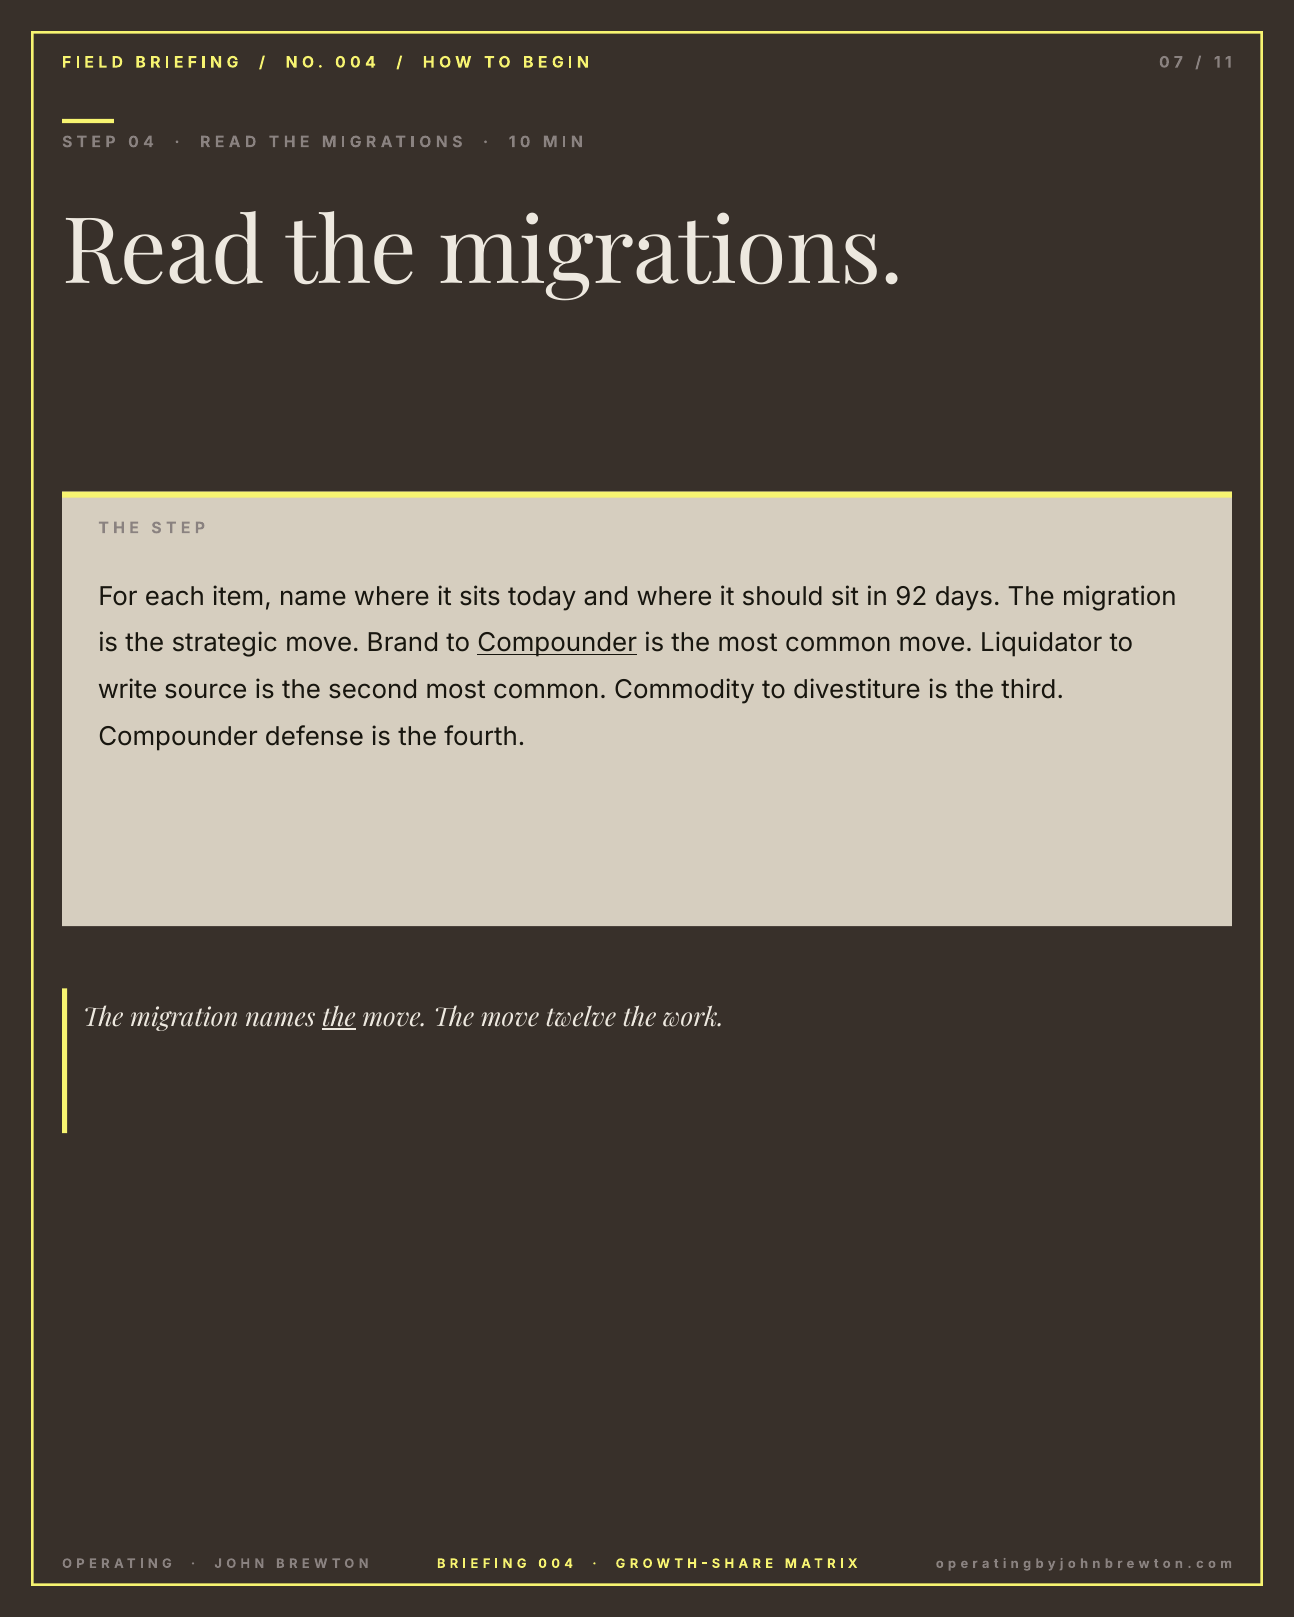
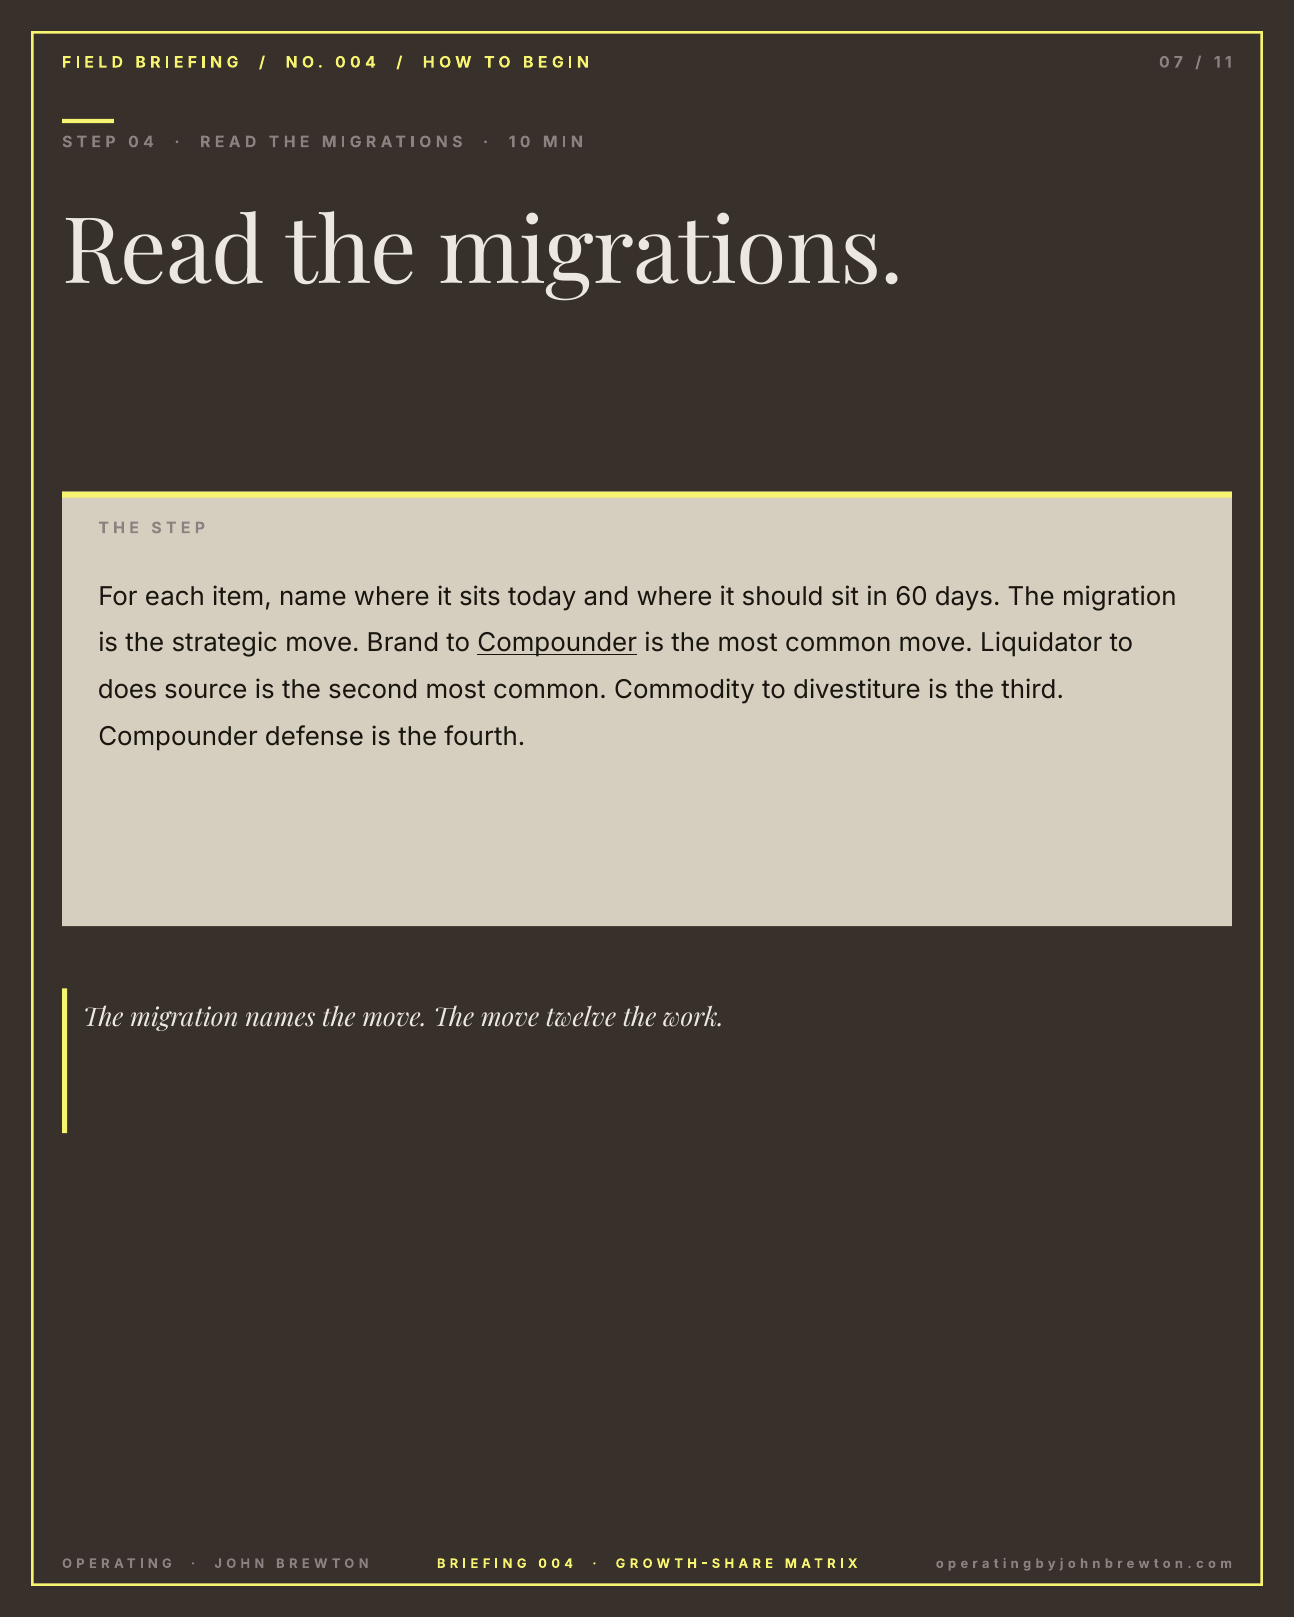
92: 92 -> 60 (911, 597)
write: write -> does (128, 690)
the underline: present -> none (339, 1018)
